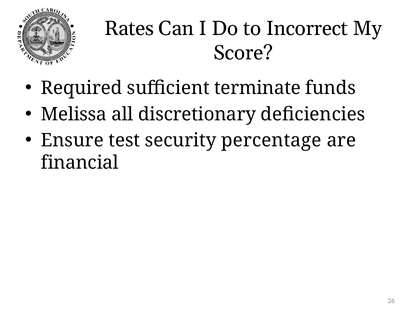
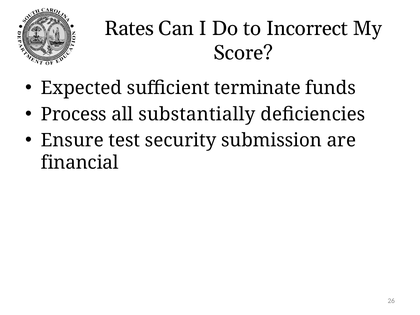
Required: Required -> Expected (82, 88)
Melissa: Melissa -> Process (74, 114)
discretionary: discretionary -> substantially (197, 114)
percentage: percentage -> submission (271, 140)
